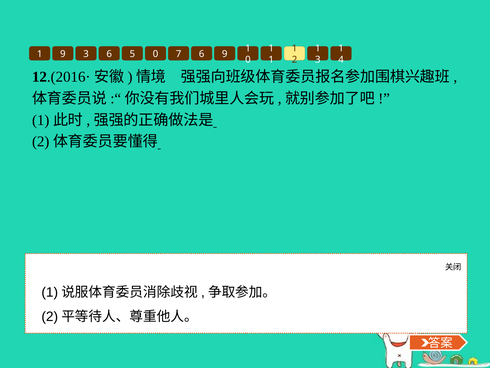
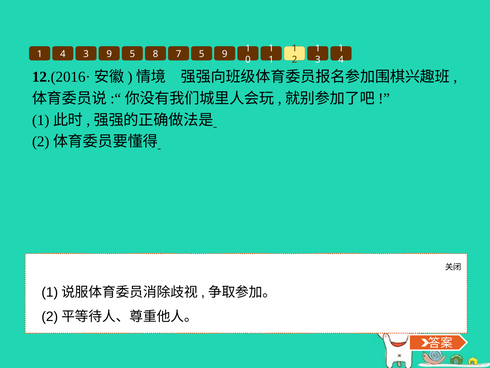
9: 9 -> 4 (63, 54)
3 6: 6 -> 9 (109, 54)
5 0: 0 -> 8 (156, 54)
7 6: 6 -> 5 (202, 54)
